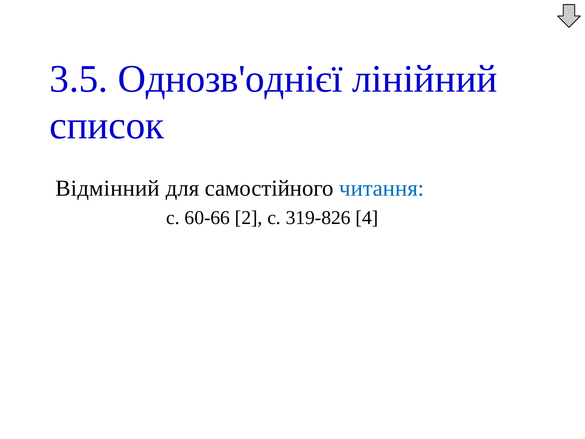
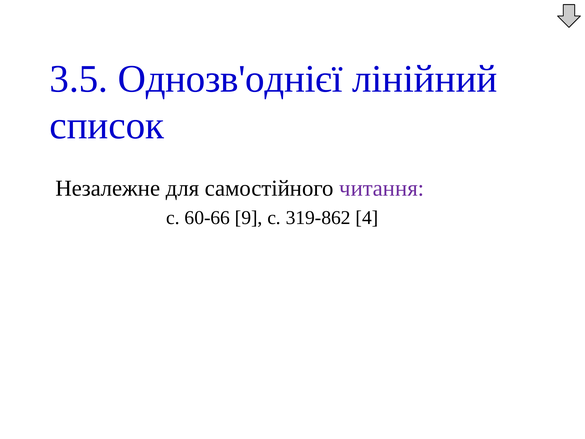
Відмінний: Відмінний -> Незалежне (108, 188)
читання colour: blue -> purple (382, 188)
2: 2 -> 9 (249, 218)
319-826: 319-826 -> 319-862 (318, 218)
